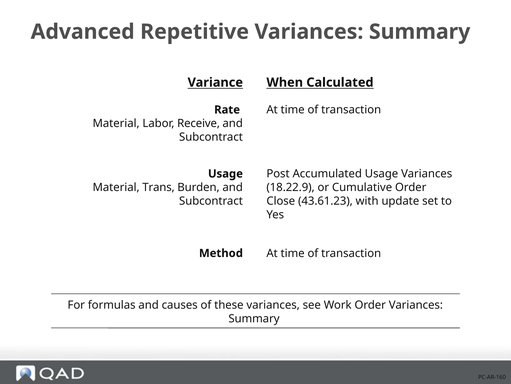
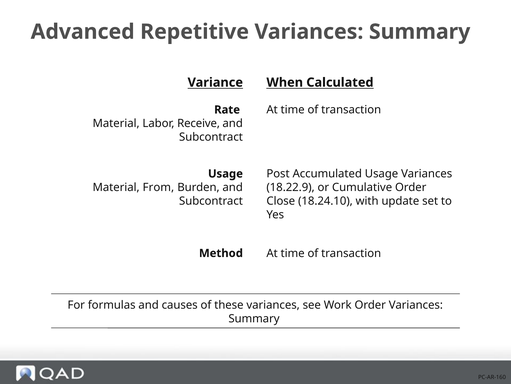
Trans: Trans -> From (158, 187)
43.61.23: 43.61.23 -> 18.24.10 (325, 201)
